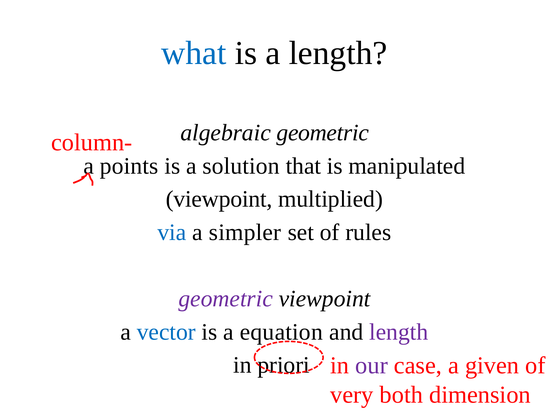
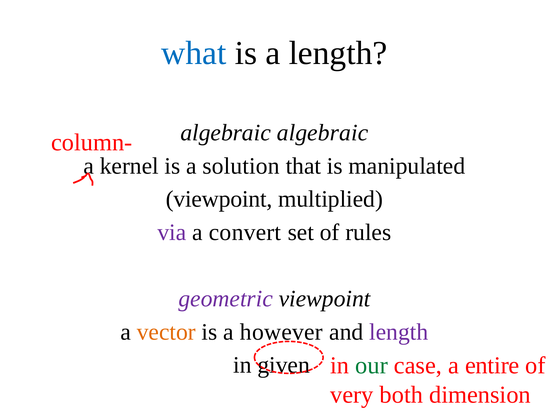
algebraic geometric: geometric -> algebraic (323, 133)
points: points -> kernel (129, 166)
via colour: blue -> purple (172, 233)
simpler: simpler -> convert (245, 233)
vector colour: blue -> orange (166, 333)
equation: equation -> however (281, 333)
our colour: purple -> green (372, 366)
given: given -> entire (492, 366)
priori: priori -> given (284, 366)
